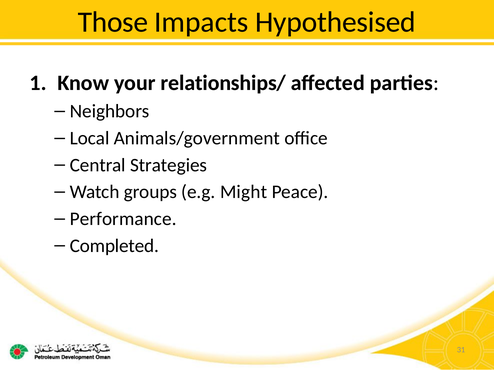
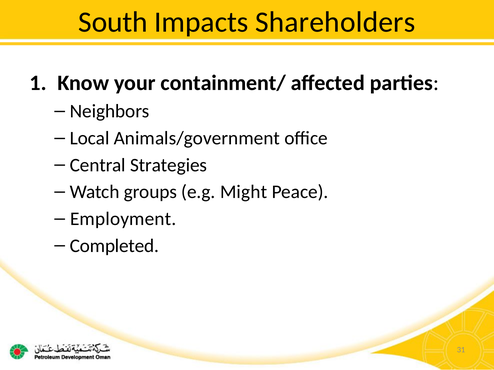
Those: Those -> South (113, 22)
Hypothesised: Hypothesised -> Shareholders (335, 22)
relationships/: relationships/ -> containment/ (223, 83)
Performance: Performance -> Employment (123, 219)
